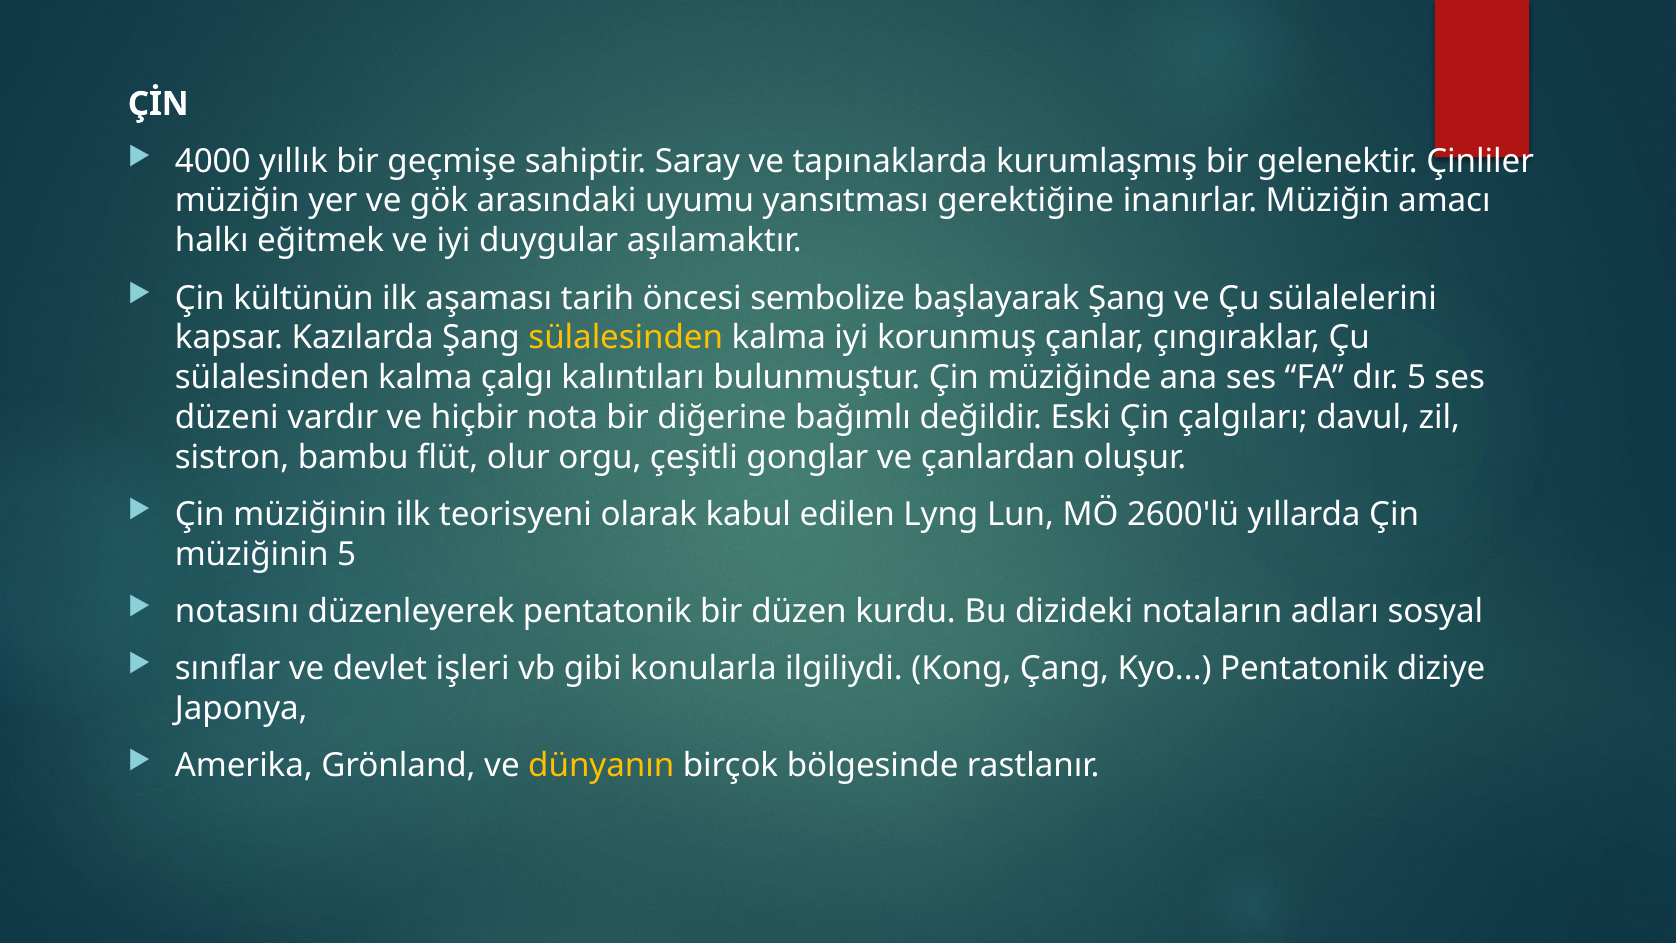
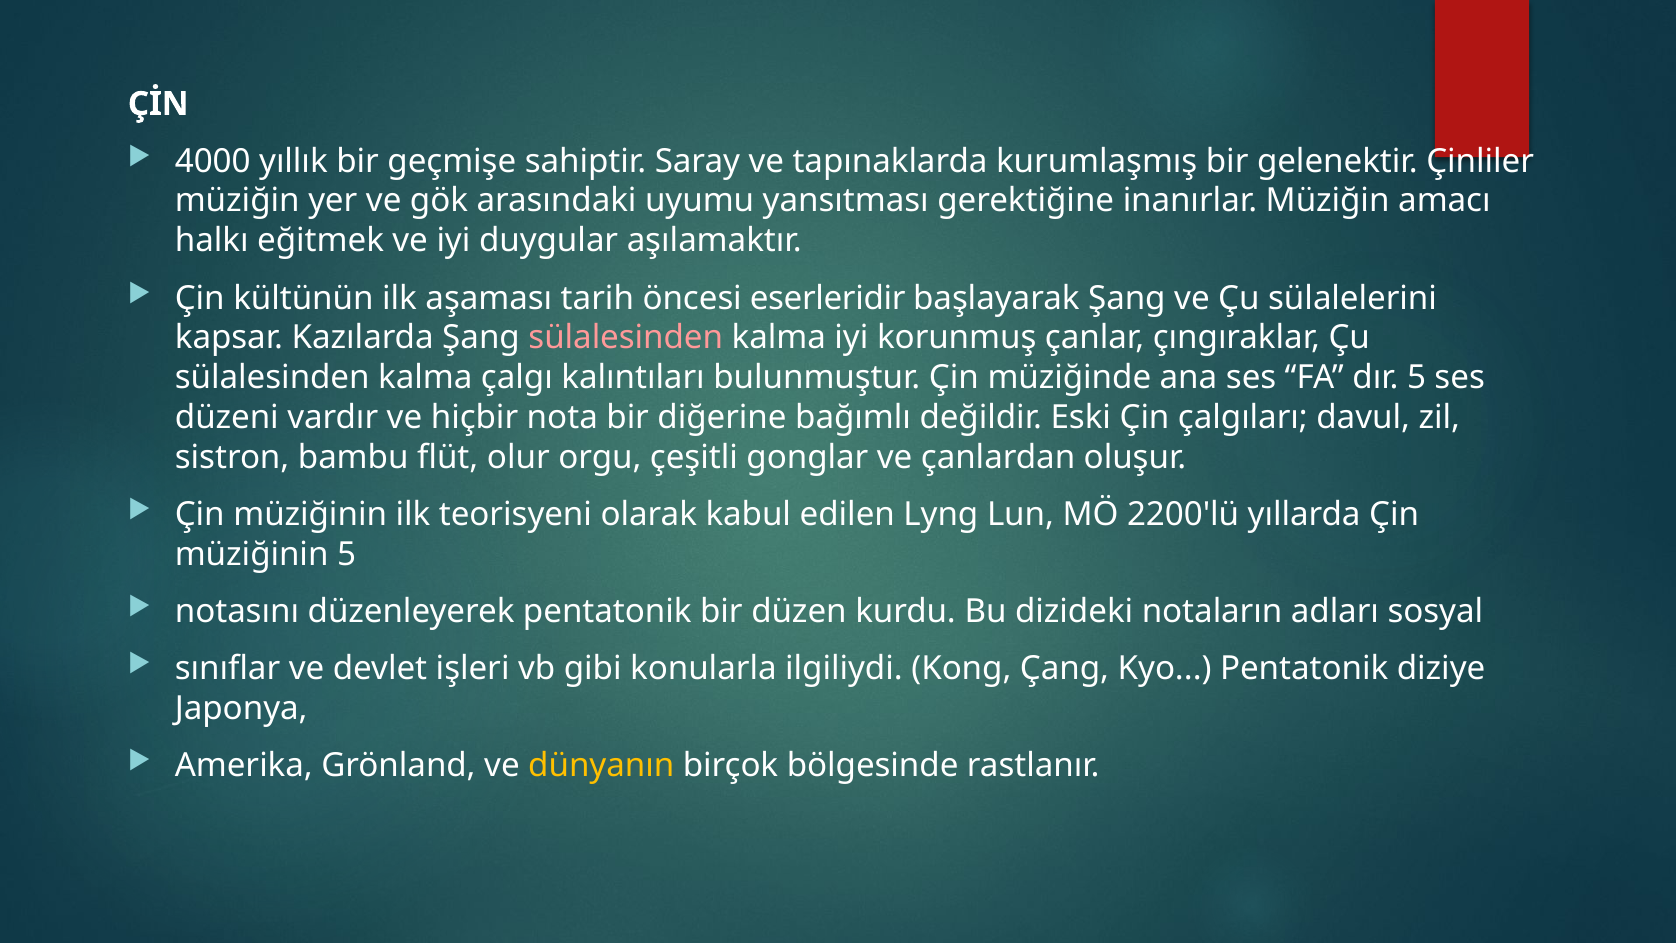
sembolize: sembolize -> eserleridir (828, 298)
sülalesinden colour: yellow -> pink (626, 338)
2600'lü: 2600'lü -> 2200'lü (1183, 514)
